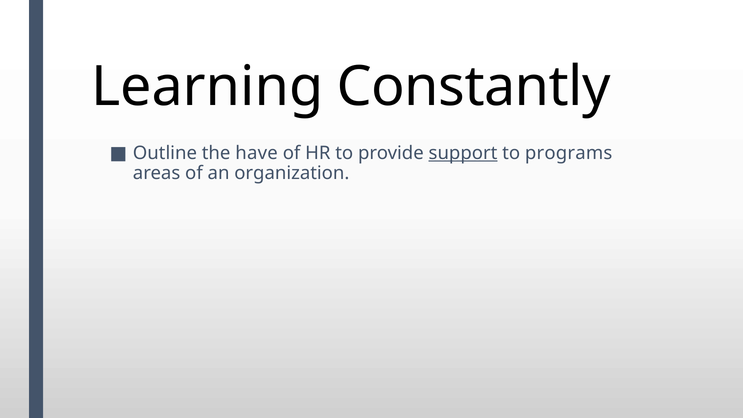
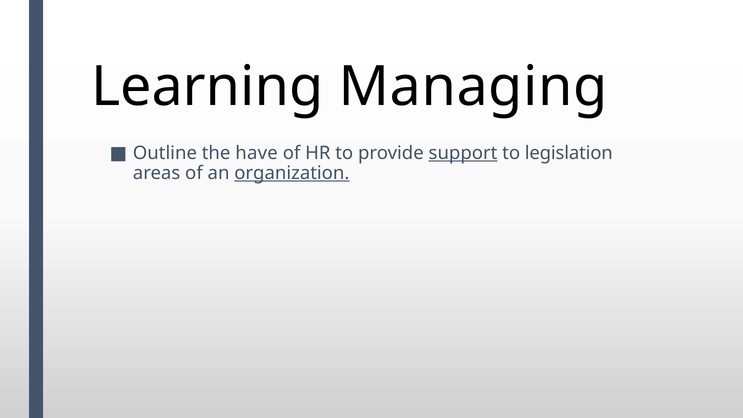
Constantly: Constantly -> Managing (473, 87)
programs: programs -> legislation (569, 153)
organization underline: none -> present (292, 173)
